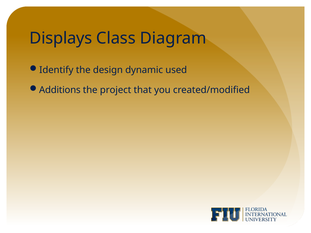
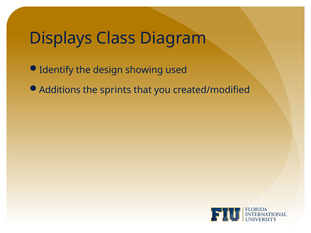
dynamic: dynamic -> showing (144, 70)
project: project -> sprints (116, 90)
